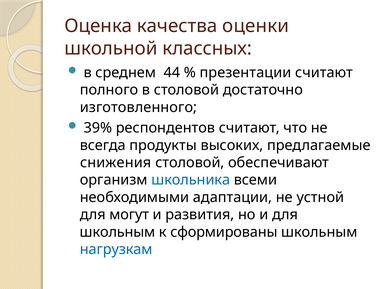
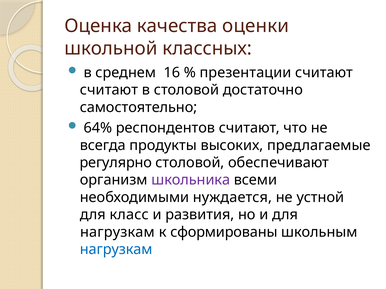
44: 44 -> 16 (172, 73)
полного: полного -> считают (109, 90)
изготовленного: изготовленного -> самостоятельно (139, 107)
39%: 39% -> 64% (98, 128)
снижения: снижения -> регулярно (116, 163)
школьника colour: blue -> purple (191, 180)
адаптации: адаптации -> нуждается (232, 198)
могут: могут -> класс (129, 215)
школьным: школьным -> нагрузкам (117, 232)
